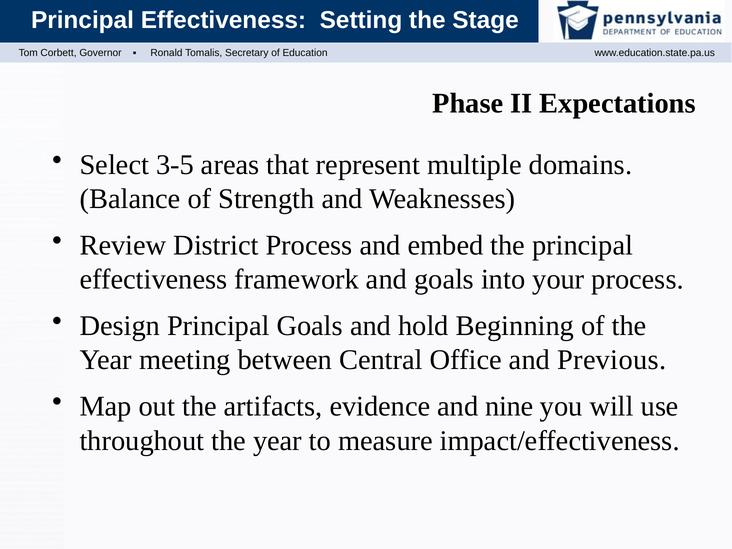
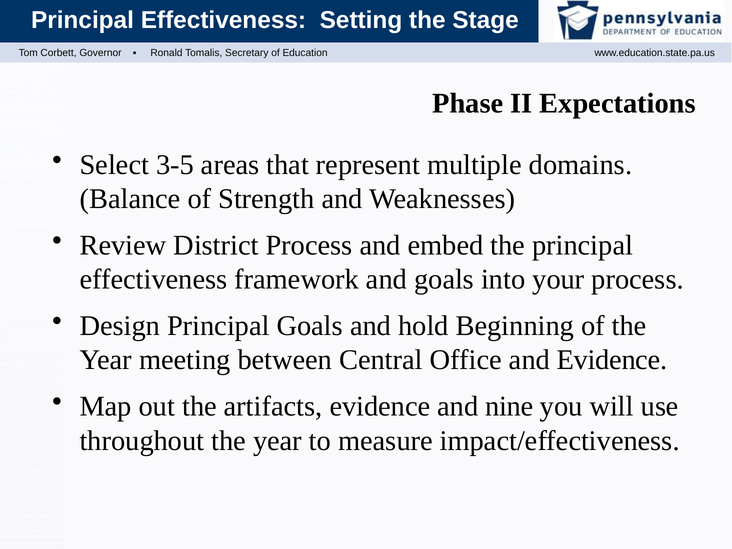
and Previous: Previous -> Evidence (612, 360)
